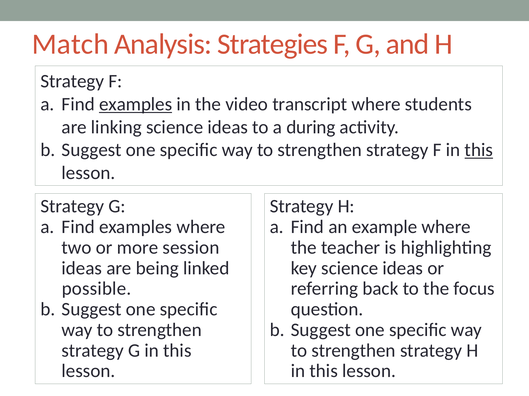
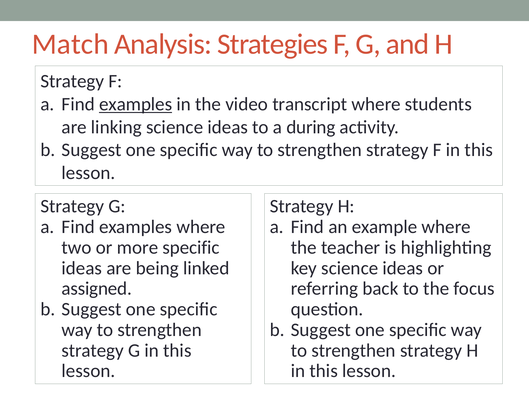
this underline: present -> none (479, 150)
more session: session -> specific (191, 248)
possible: possible -> assigned (97, 289)
